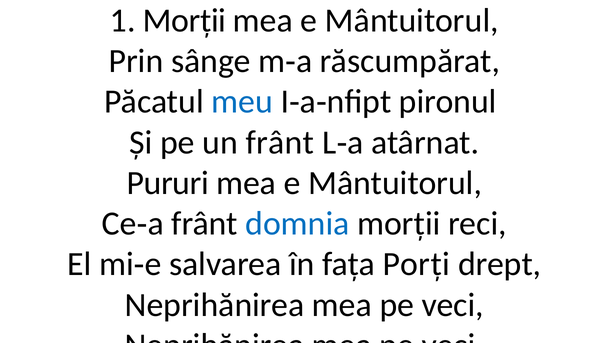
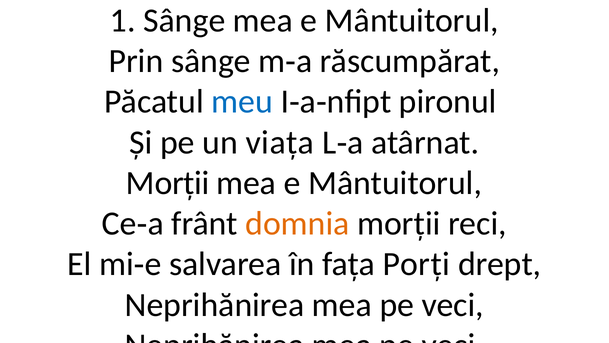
1 Morții: Morții -> Sânge (184, 20)
un frânt: frânt -> viața (280, 142)
Pururi: Pururi -> Morții (168, 183)
domnia colour: blue -> orange (297, 223)
